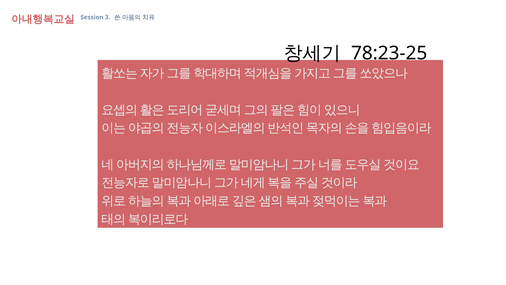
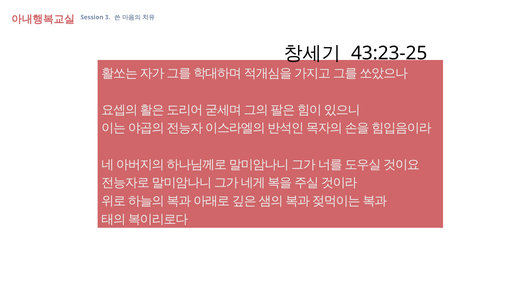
78:23-25: 78:23-25 -> 43:23-25 (389, 53)
